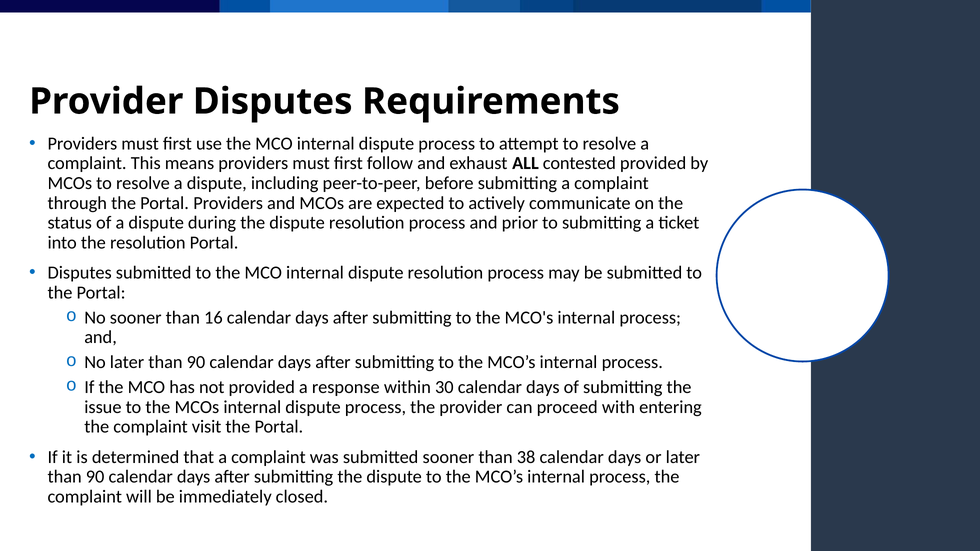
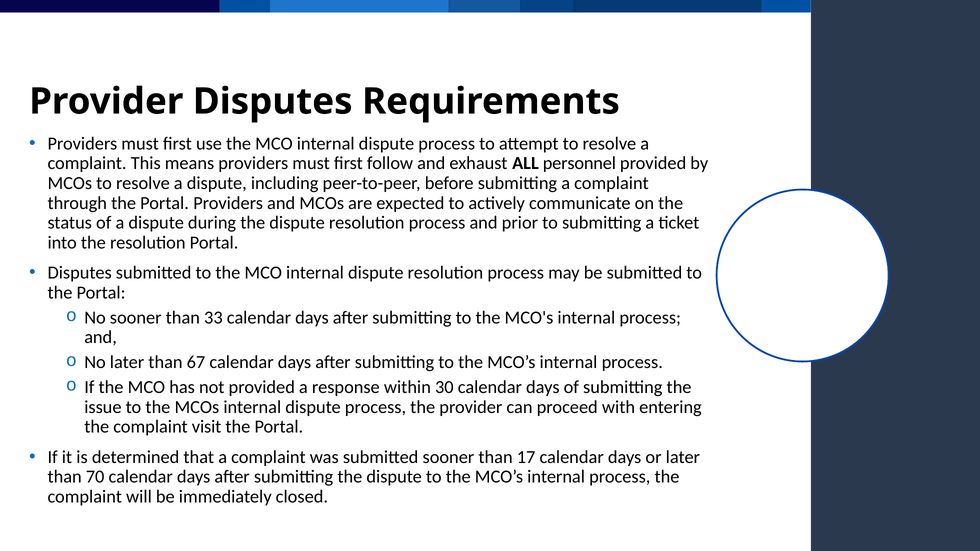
contested: contested -> personnel (579, 163)
16: 16 -> 33 (213, 318)
No later than 90: 90 -> 67 (196, 362)
38: 38 -> 17 (526, 457)
90: 90 -> 70 (95, 477)
